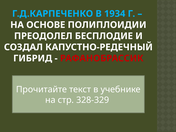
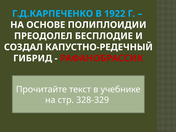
1934: 1934 -> 1922 (115, 14)
